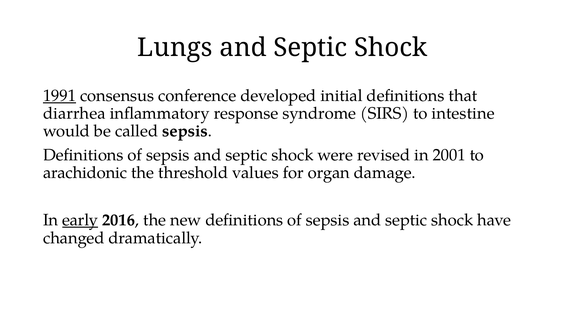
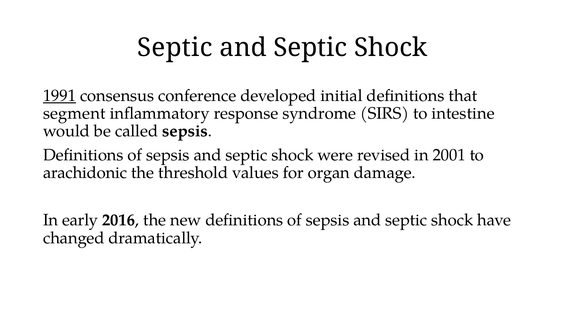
Lungs: Lungs -> Septic (175, 47)
diarrhea: diarrhea -> segment (74, 113)
early underline: present -> none (80, 220)
